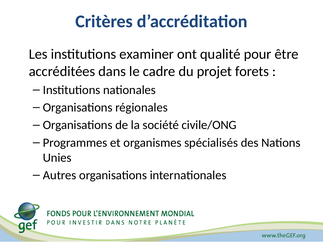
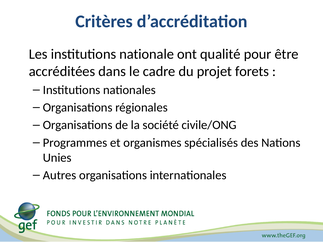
examiner: examiner -> nationale (147, 54)
